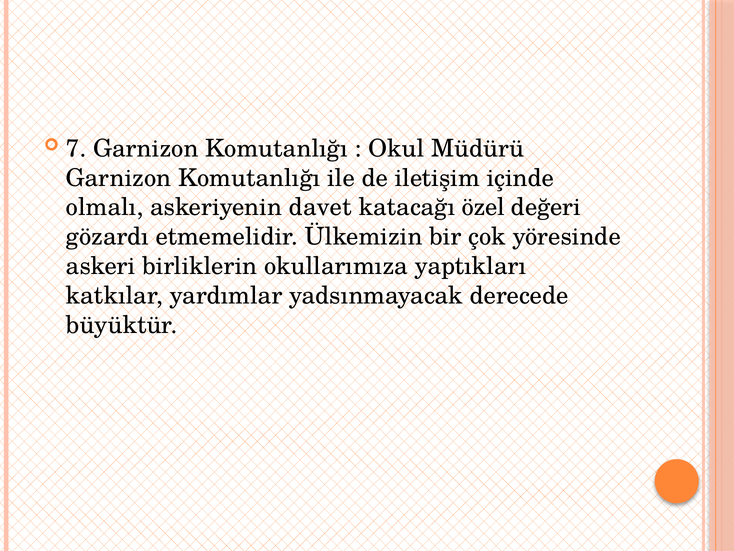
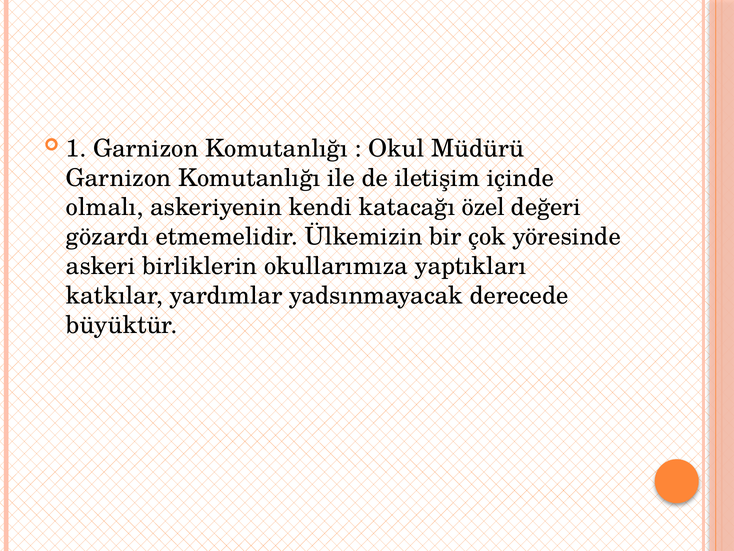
7: 7 -> 1 (76, 148)
davet: davet -> kendi (320, 207)
